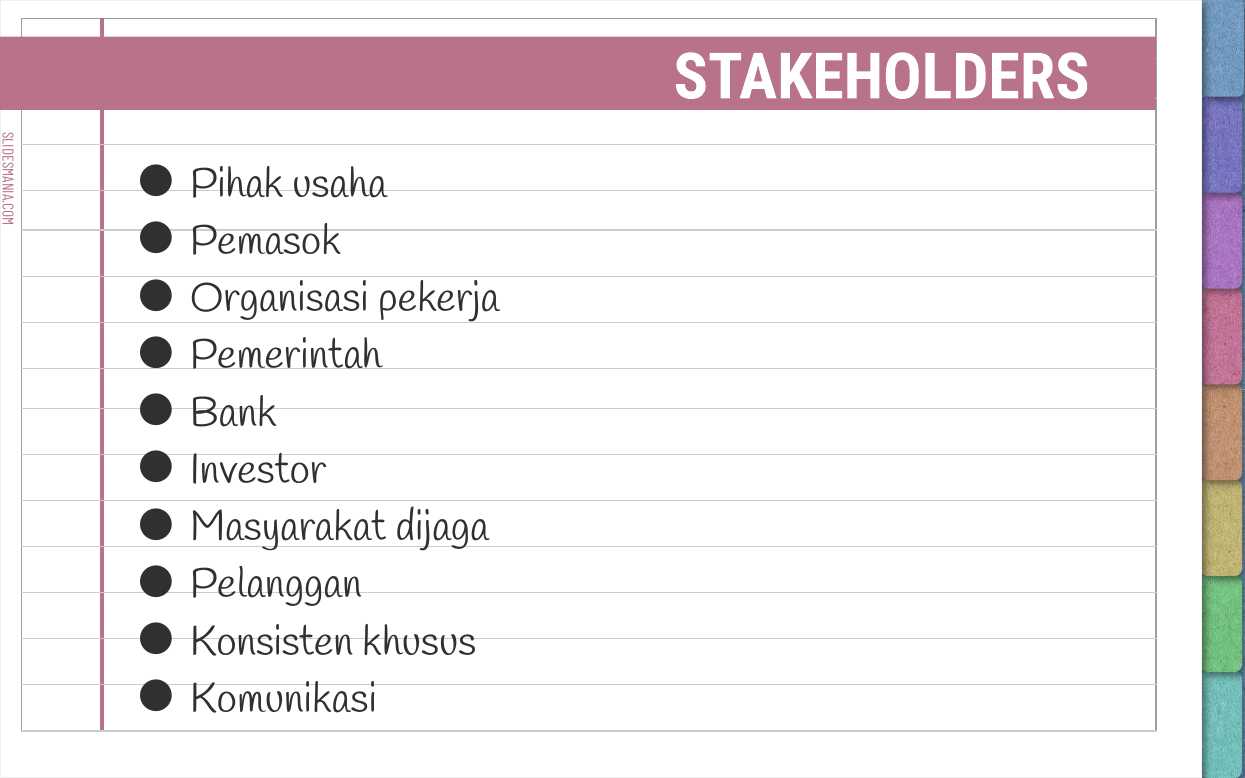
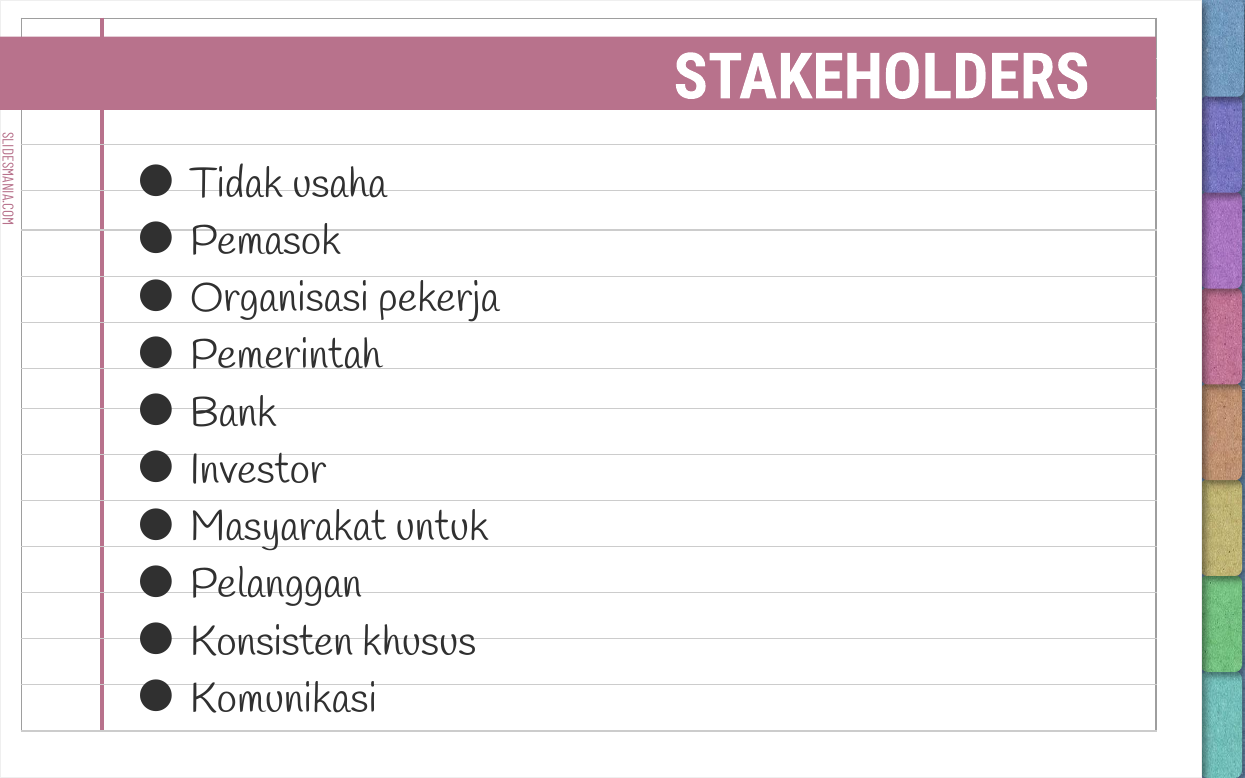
Pihak: Pihak -> Tidak (236, 184)
dijaga: dijaga -> untuk (442, 527)
